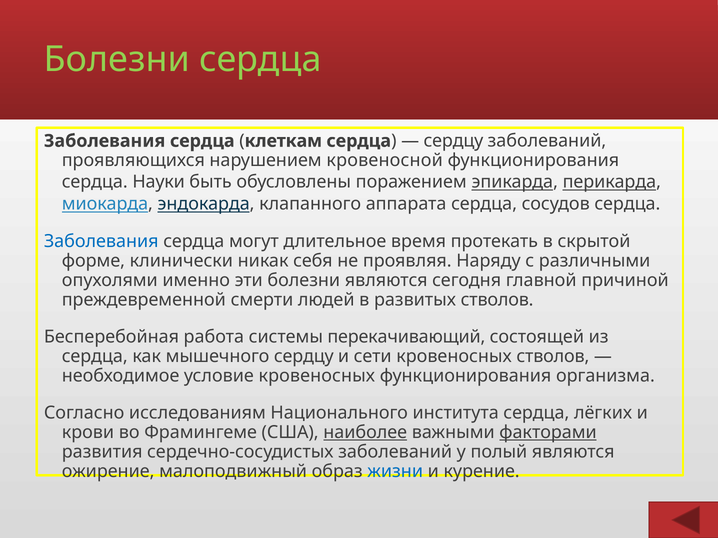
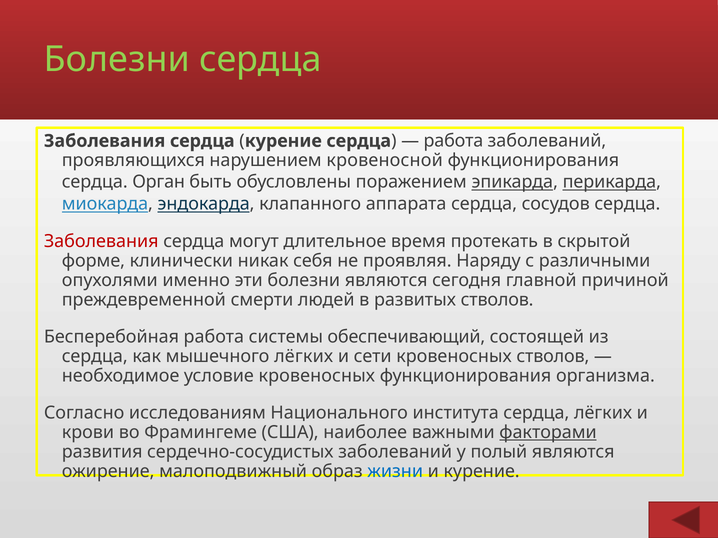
клеткам: клеткам -> курение (283, 141)
сердцу: сердцу -> работа (453, 141)
Науки: Науки -> Орган (159, 182)
Заболевания colour: blue -> red (101, 242)
перекачивающий: перекачивающий -> обеспечивающий (406, 337)
мышечного сердцу: сердцу -> лёгких (304, 357)
наиболее underline: present -> none (365, 433)
